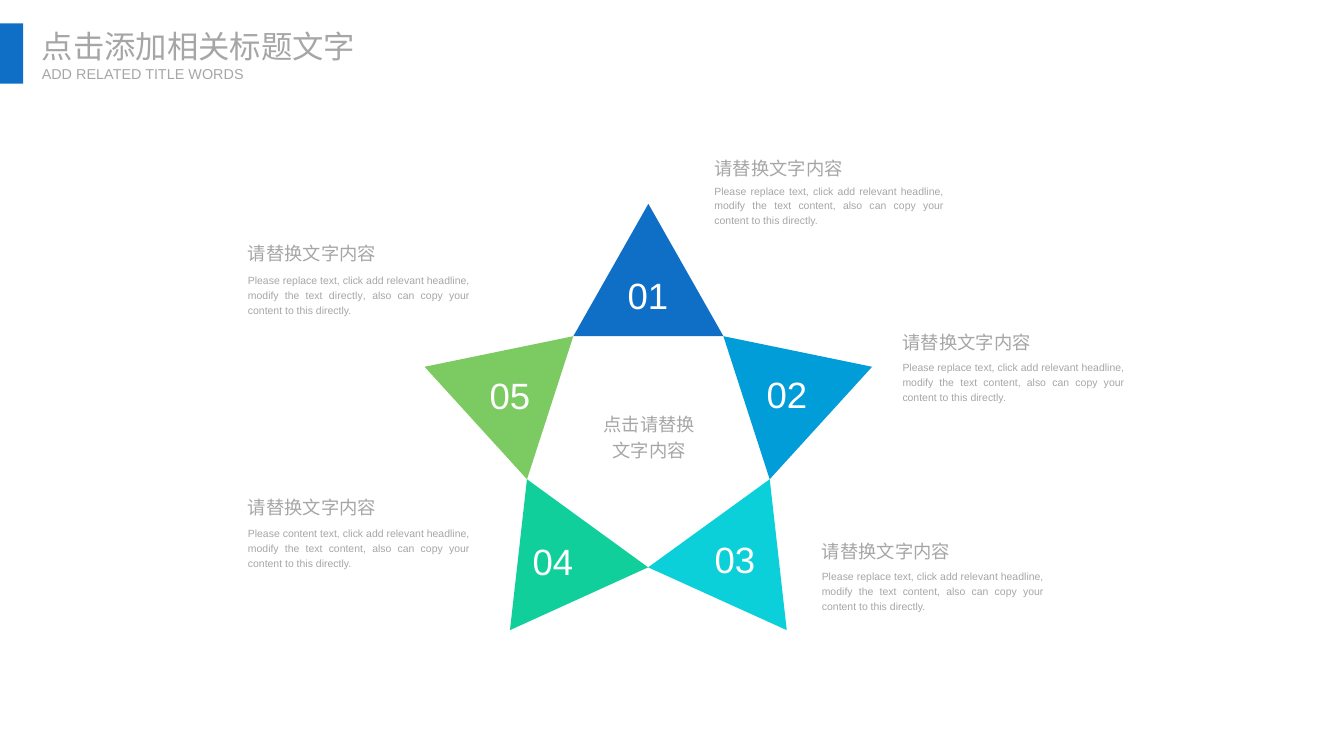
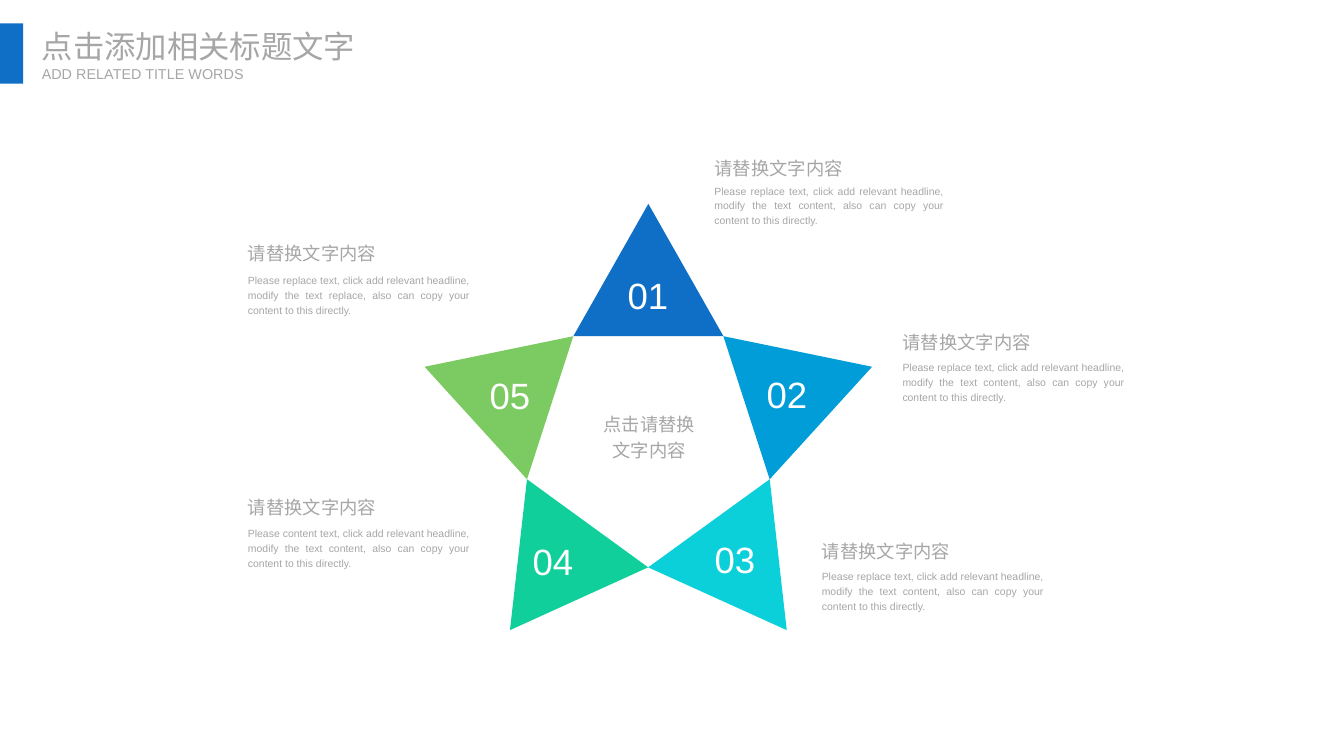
text directly: directly -> replace (347, 296)
